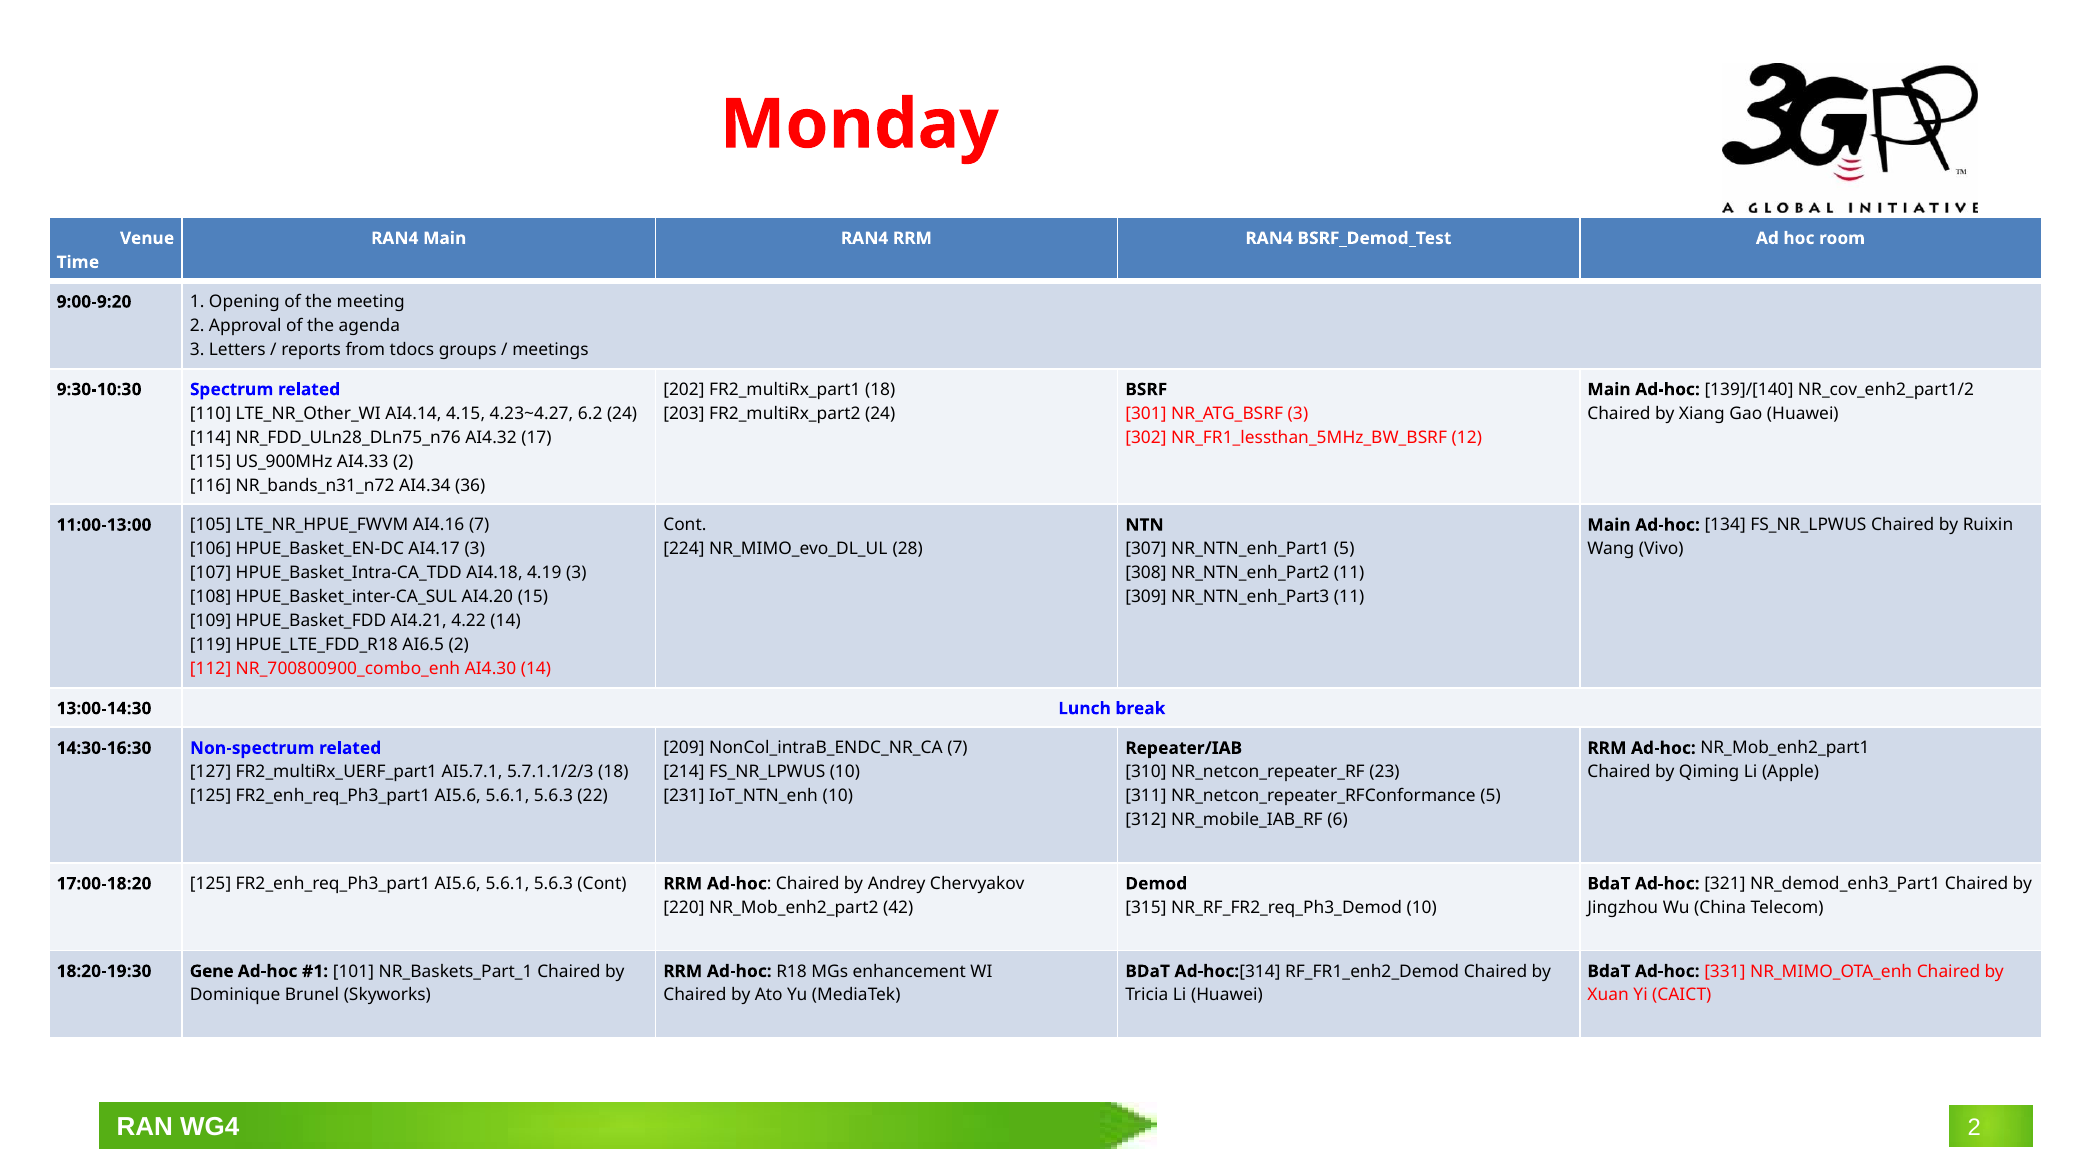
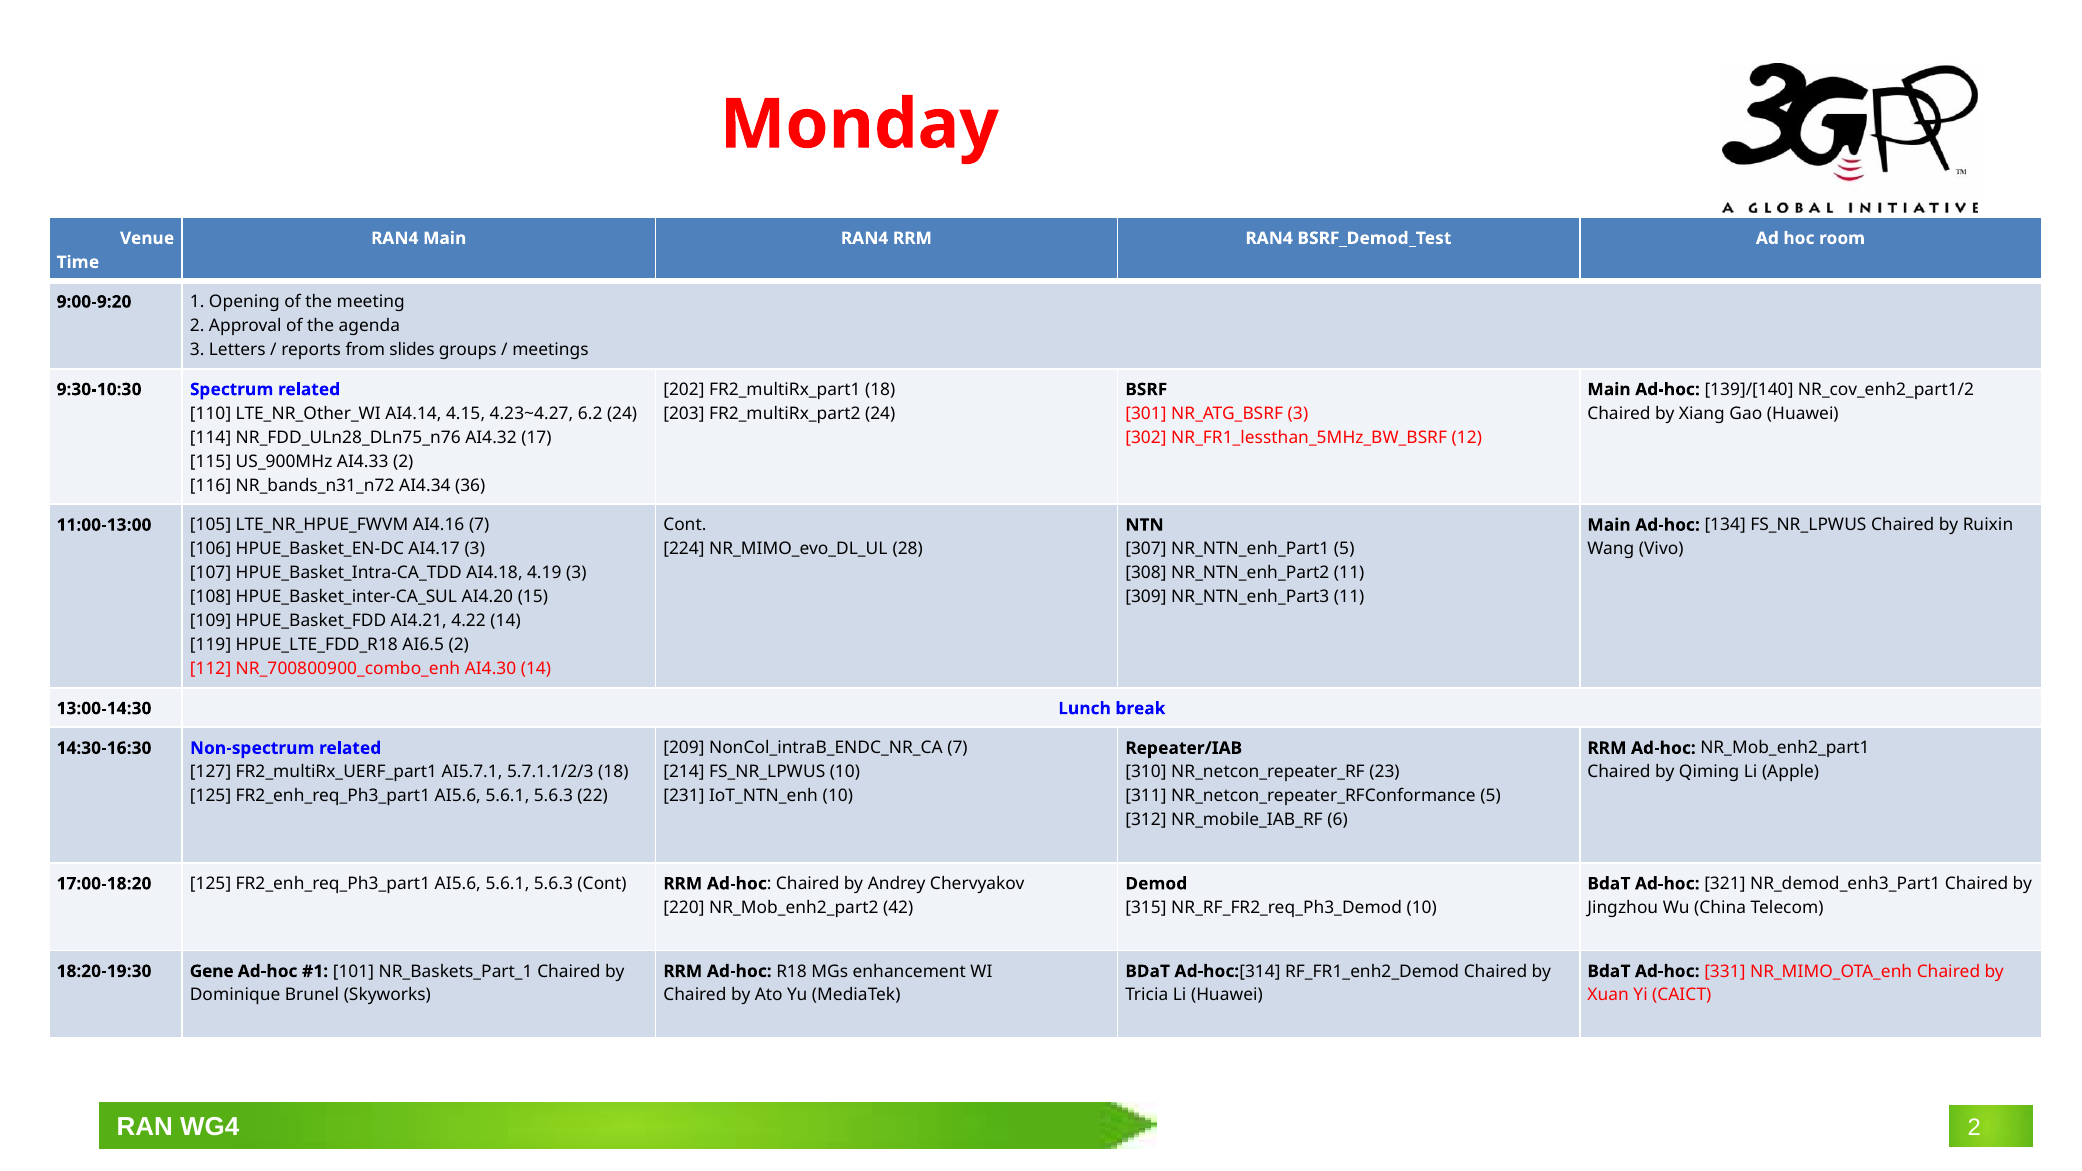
tdocs: tdocs -> slides (412, 350)
